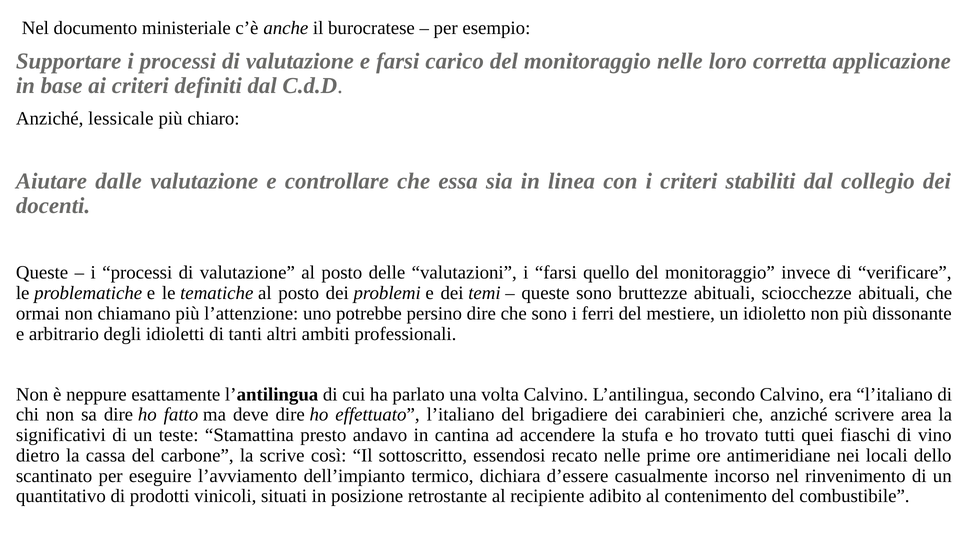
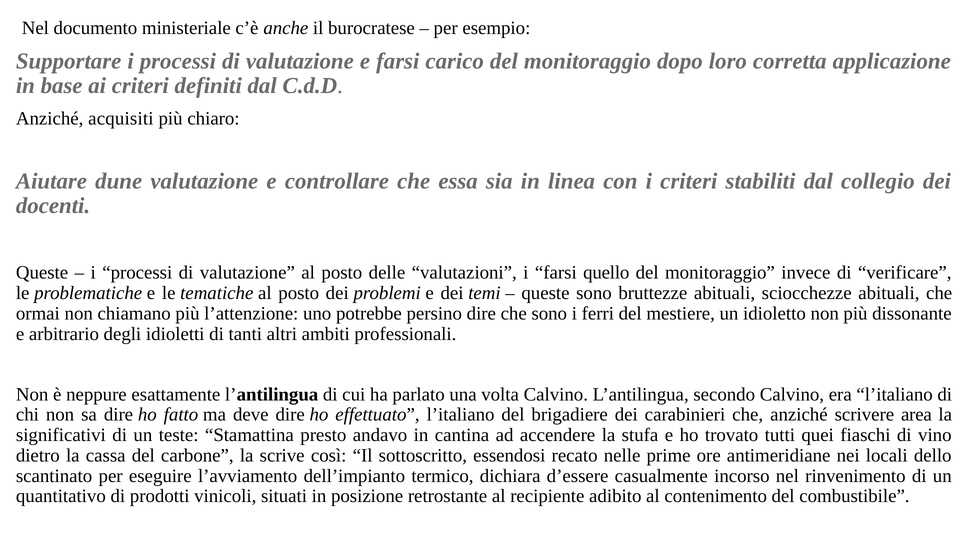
monitoraggio nelle: nelle -> dopo (680, 61)
lessicale: lessicale -> acquisiti (121, 118)
dalle: dalle -> dune (119, 181)
